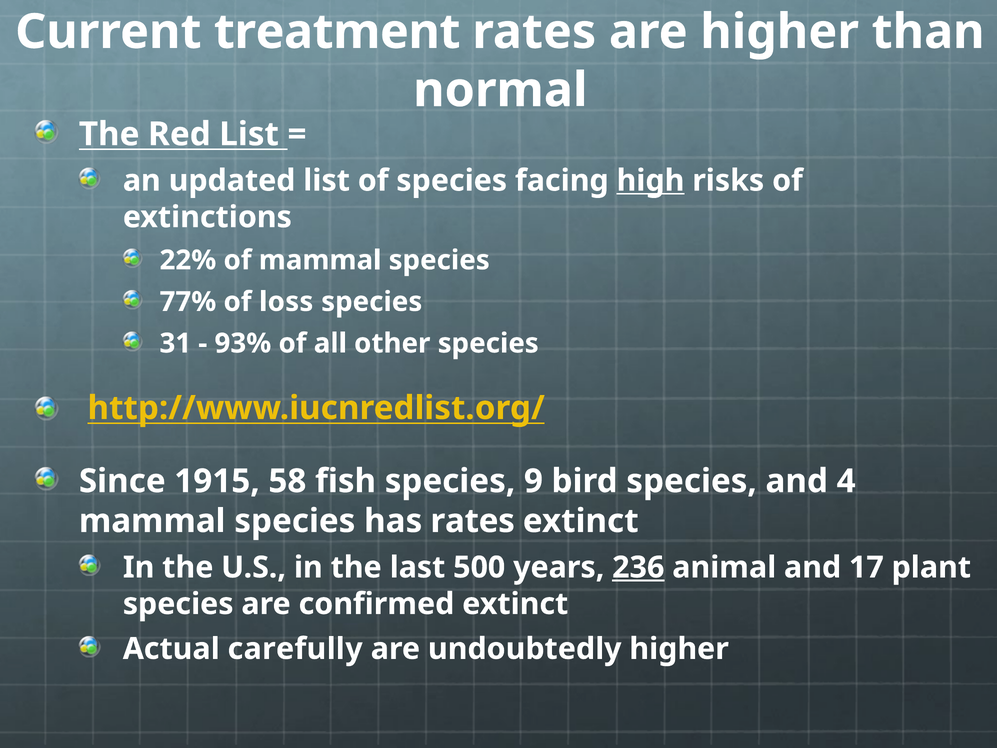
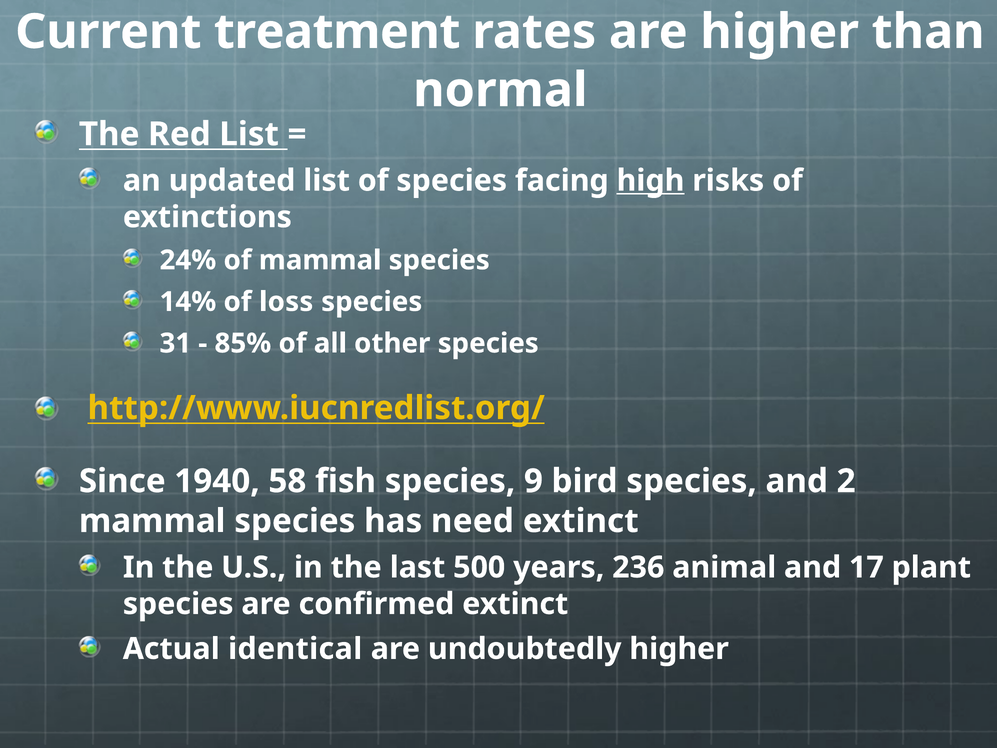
22%: 22% -> 24% (188, 260)
77%: 77% -> 14% (188, 302)
93%: 93% -> 85% (243, 343)
1915: 1915 -> 1940 (217, 481)
4: 4 -> 2 (846, 481)
has rates: rates -> need (472, 521)
236 underline: present -> none (638, 567)
carefully: carefully -> identical (295, 649)
